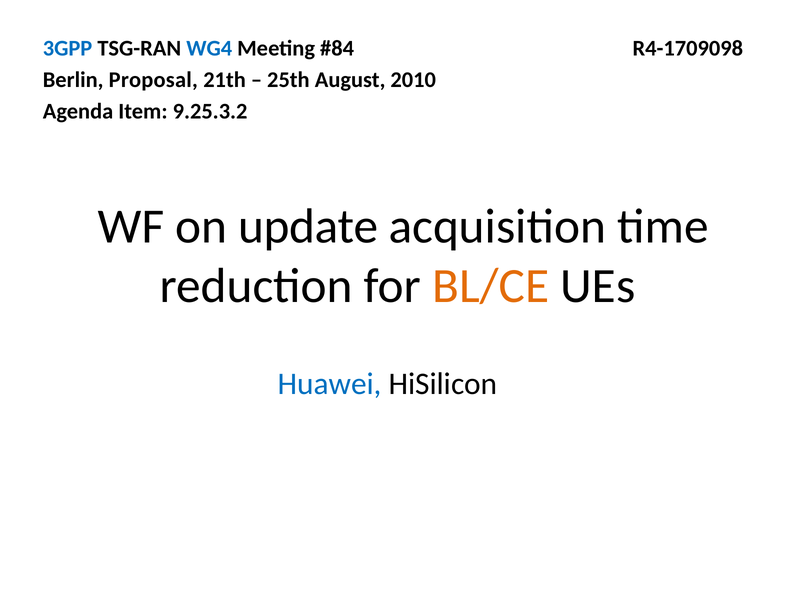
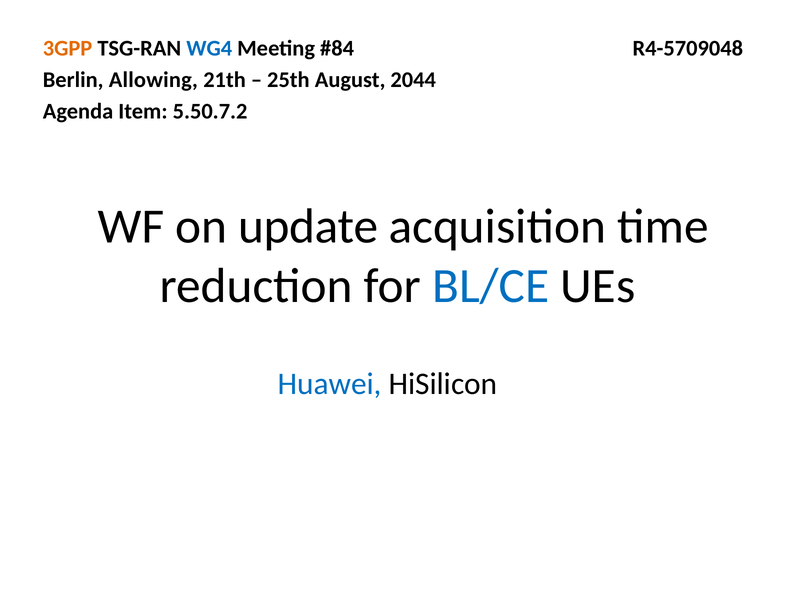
3GPP colour: blue -> orange (68, 48)
R4-1709098: R4-1709098 -> R4-5709048 (688, 48)
Proposal: Proposal -> Allowing (153, 80)
2010: 2010 -> 2044 (413, 80)
9.25.3.2: 9.25.3.2 -> 5.50.7.2 (210, 111)
BL/CE colour: orange -> blue (491, 286)
